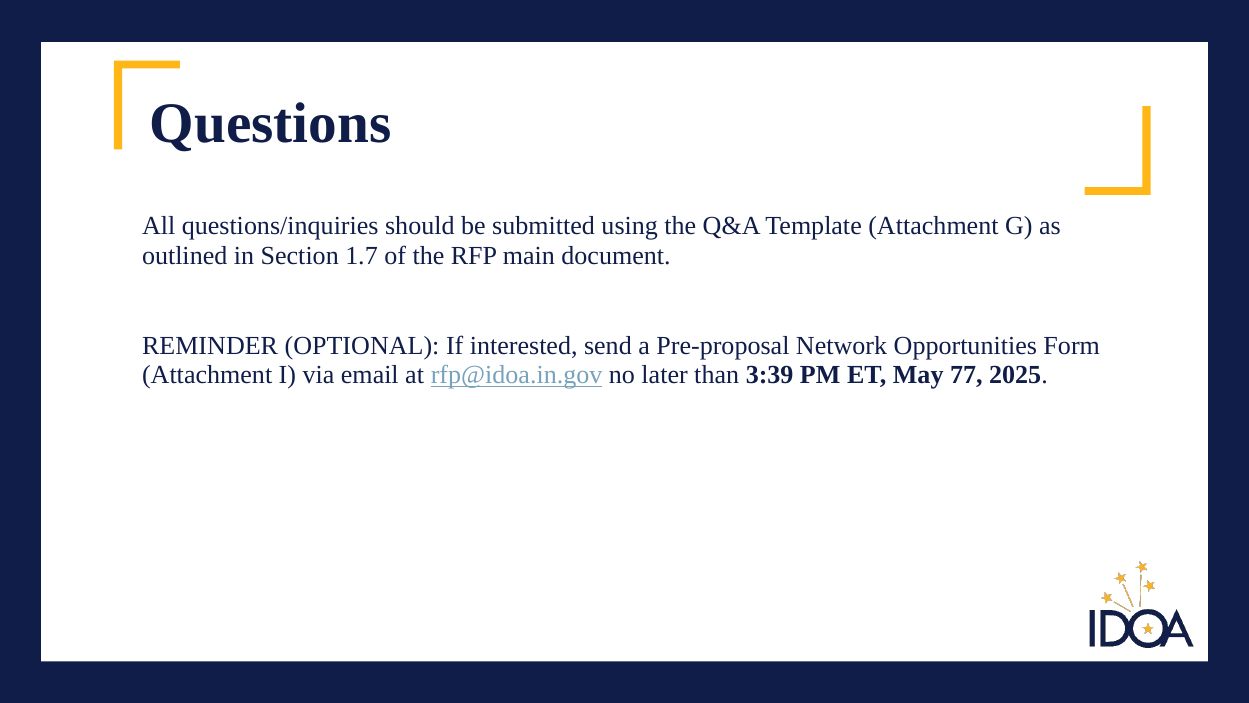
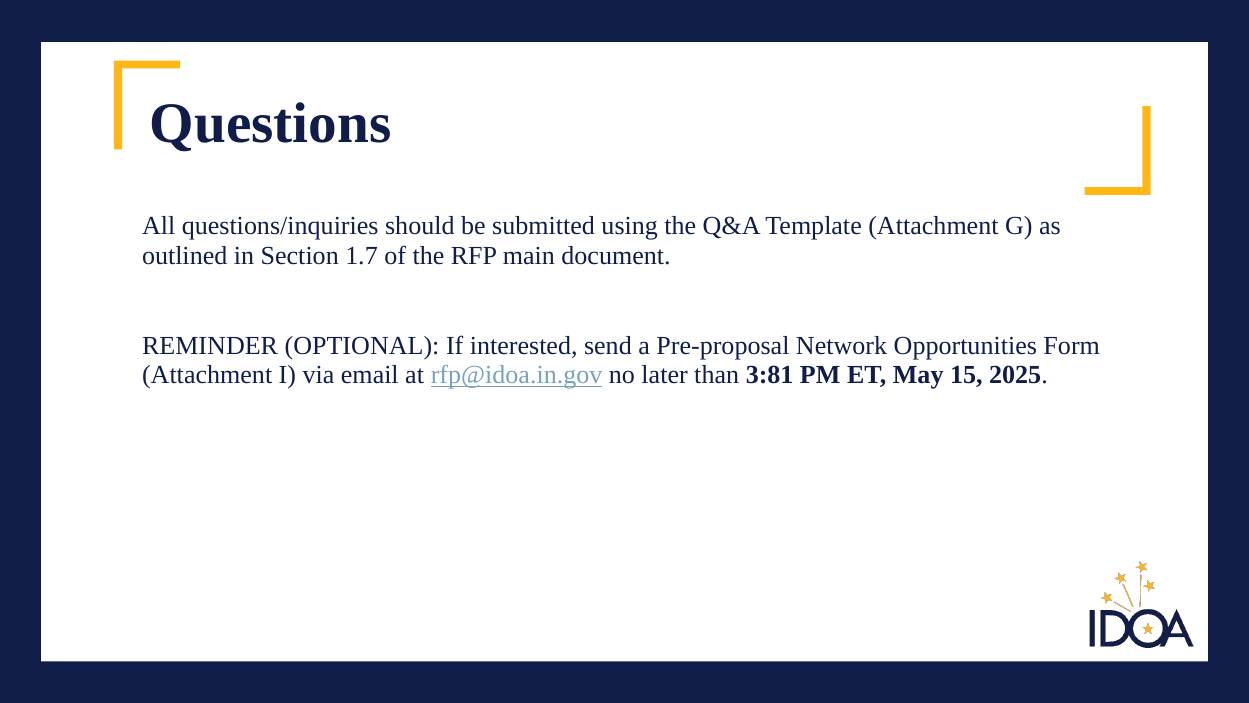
3:39: 3:39 -> 3:81 (770, 375)
77: 77 -> 15 (966, 375)
